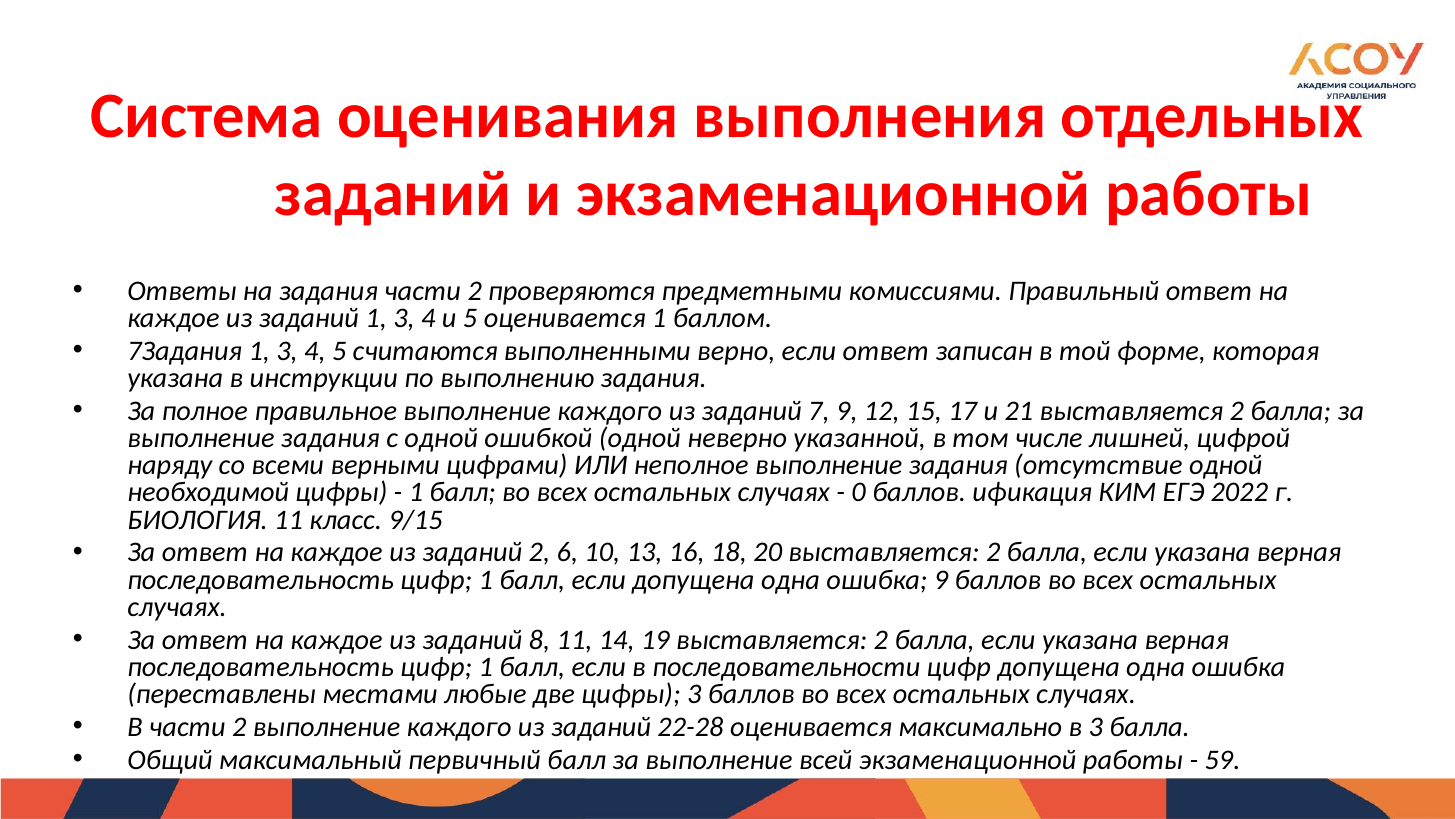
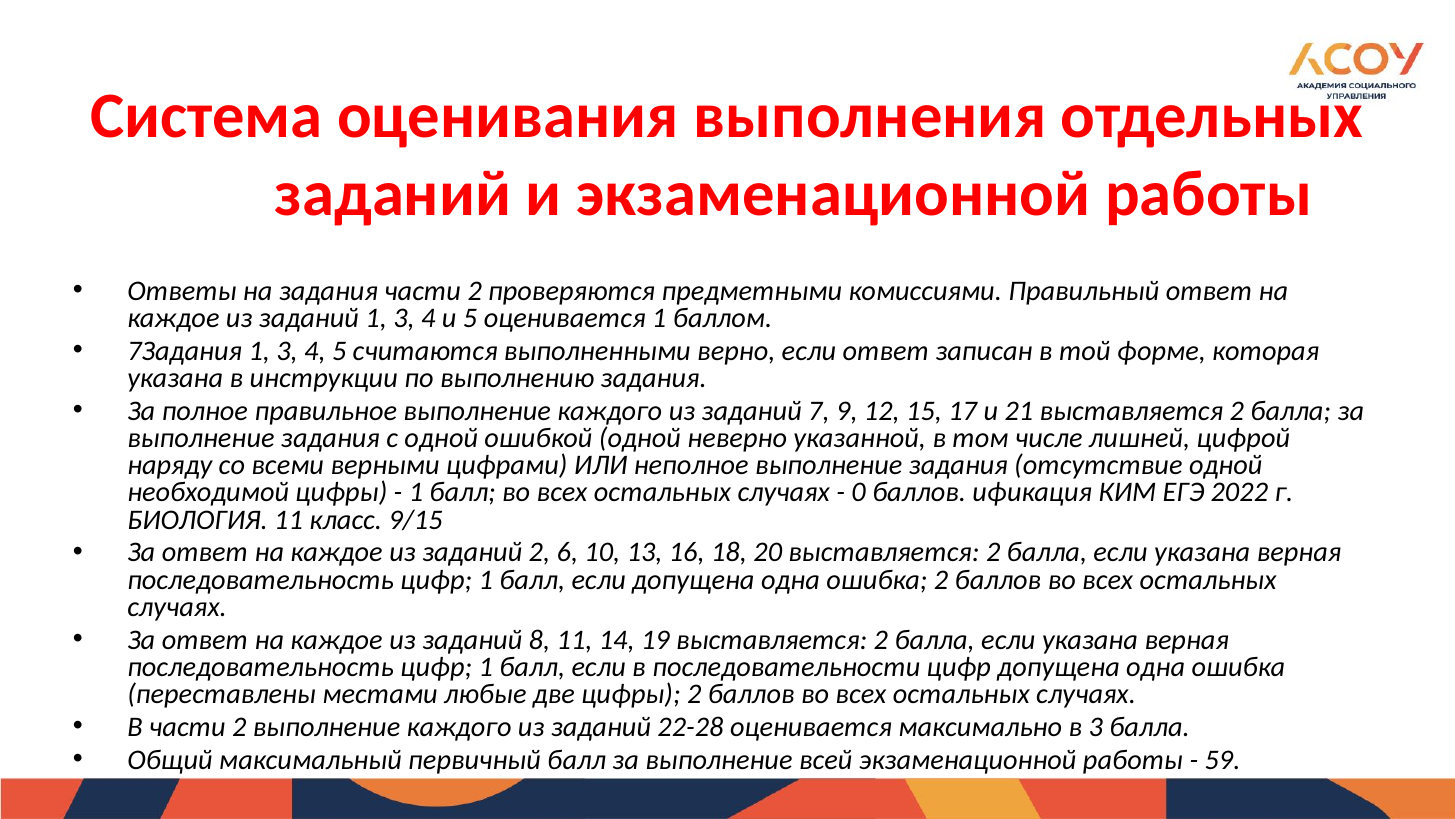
ошибка 9: 9 -> 2 (941, 579)
цифры 3: 3 -> 2 (694, 694)
